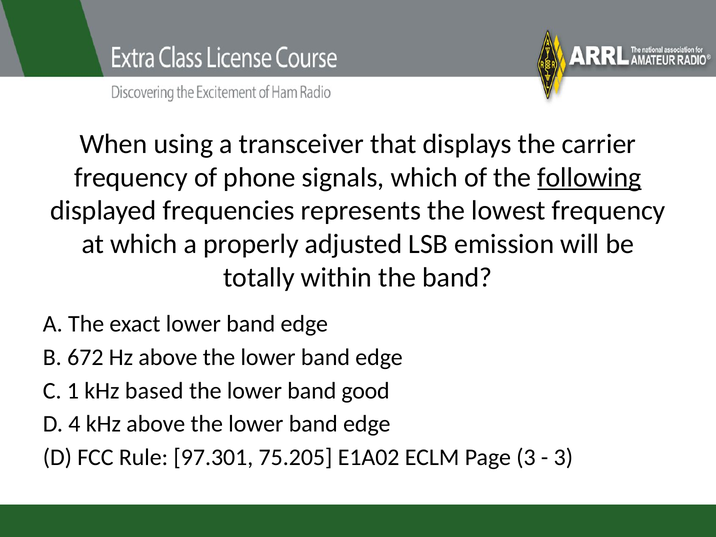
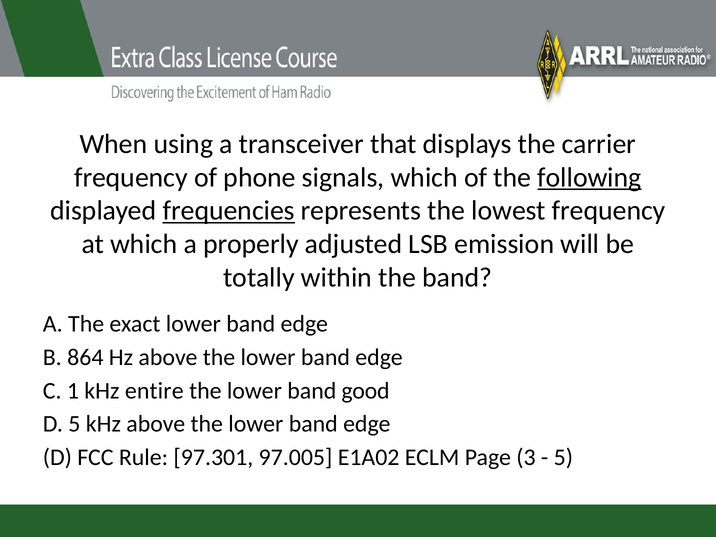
frequencies underline: none -> present (229, 211)
672: 672 -> 864 (85, 357)
based: based -> entire (154, 391)
D 4: 4 -> 5 (74, 424)
75.205: 75.205 -> 97.005 (295, 457)
3: 3 -> 5 (563, 457)
